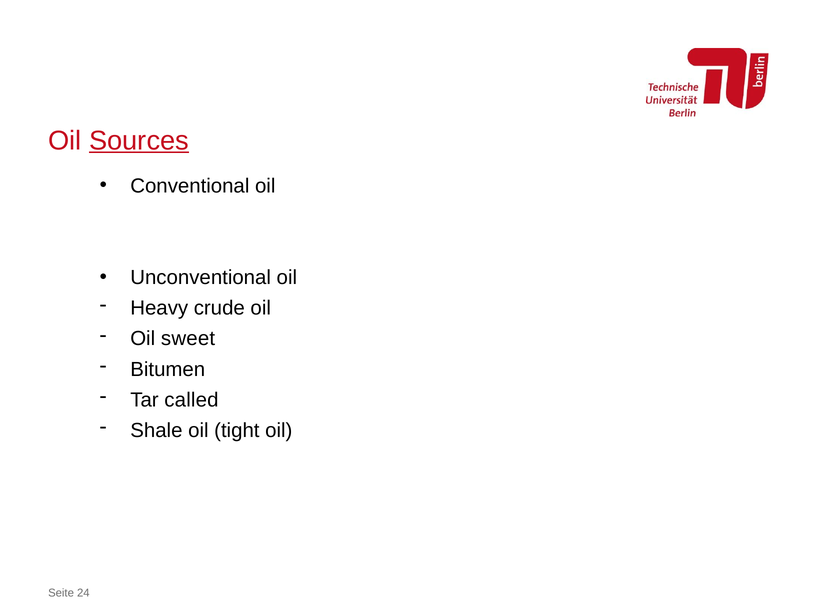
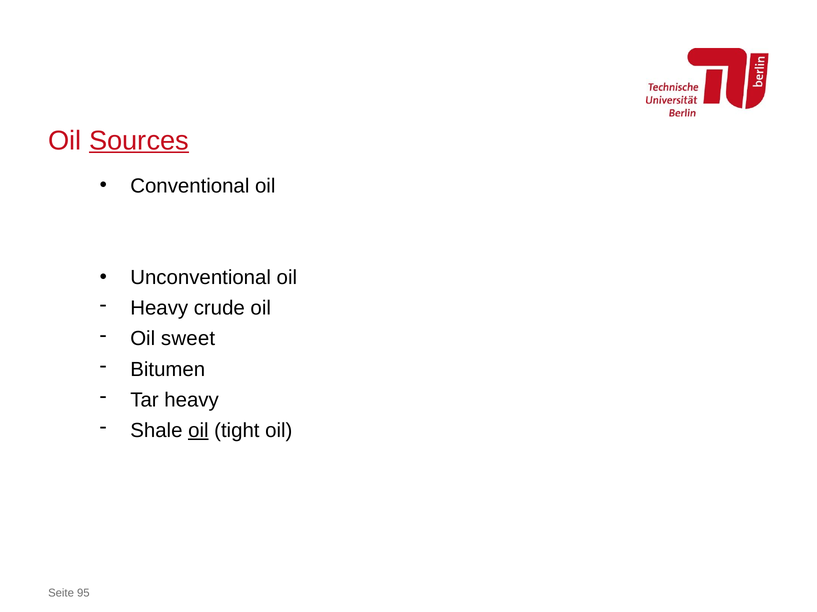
Tar called: called -> heavy (192, 400)
oil underline: none -> present (198, 431)
24: 24 -> 95 (83, 594)
